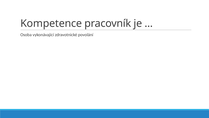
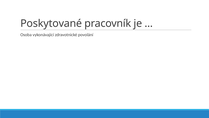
Kompetence: Kompetence -> Poskytované (51, 23)
